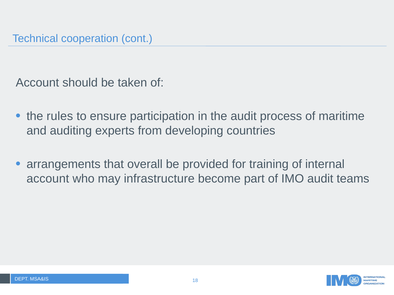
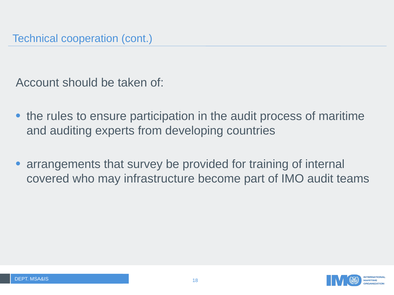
overall: overall -> survey (145, 165)
account: account -> covered (48, 179)
